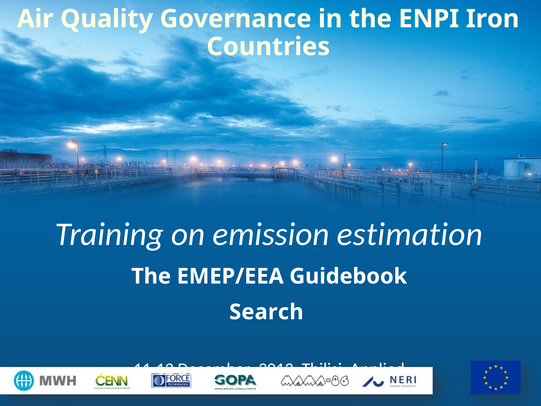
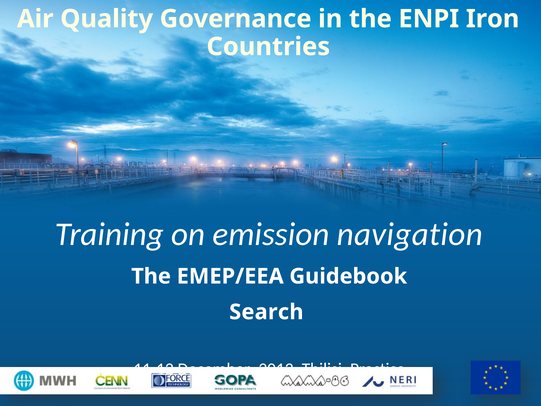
estimation: estimation -> navigation (410, 234)
Applied: Applied -> Practice (378, 369)
